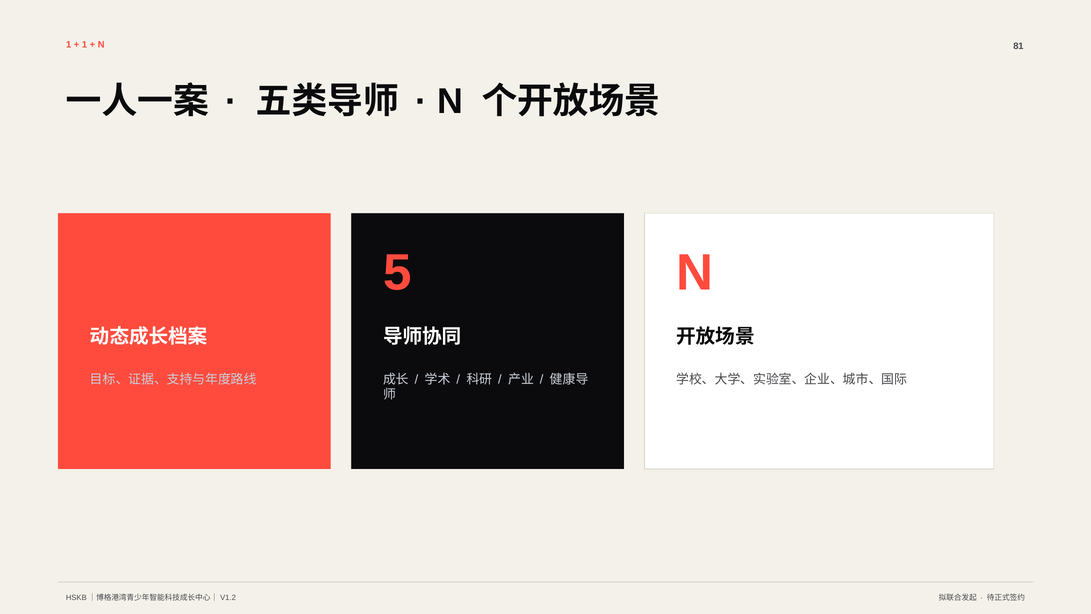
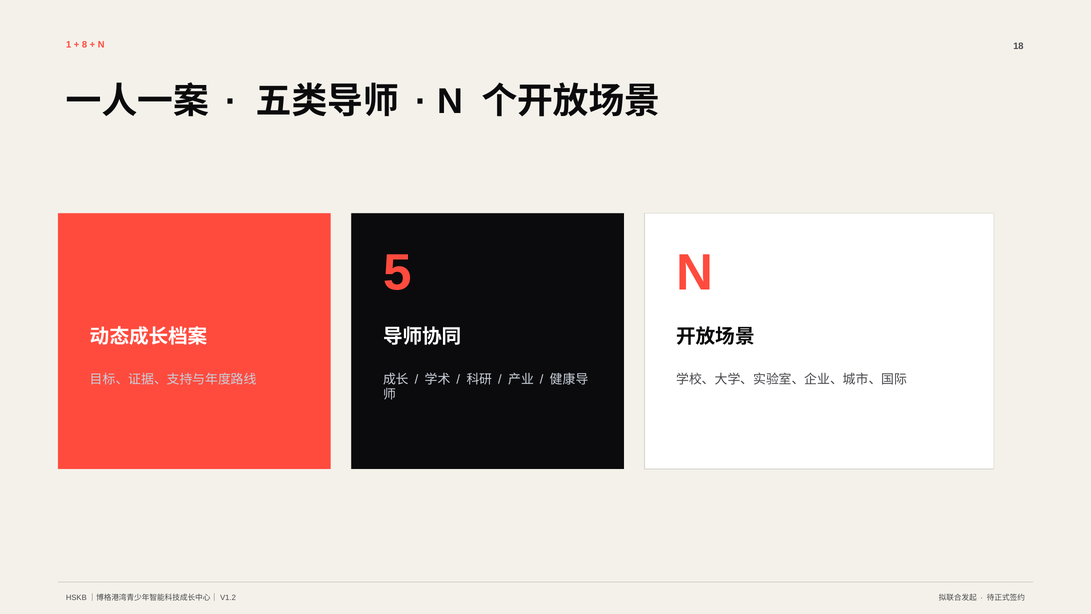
1: 1 -> 8 (85, 44)
81: 81 -> 18 (1018, 46)
